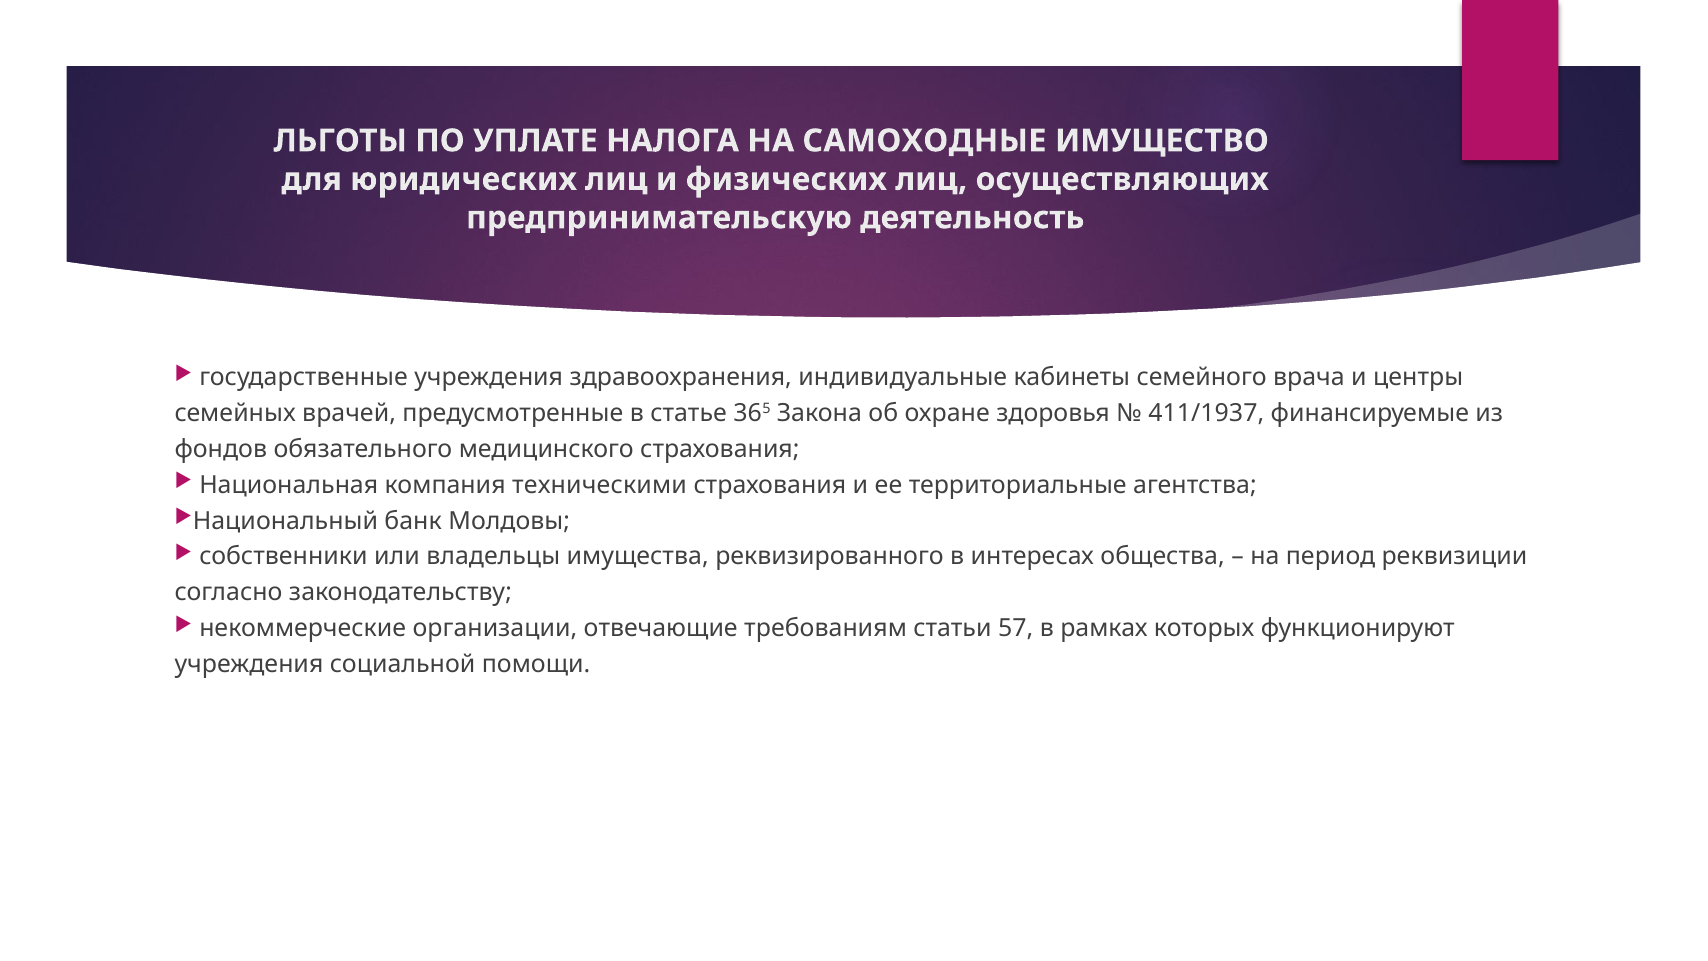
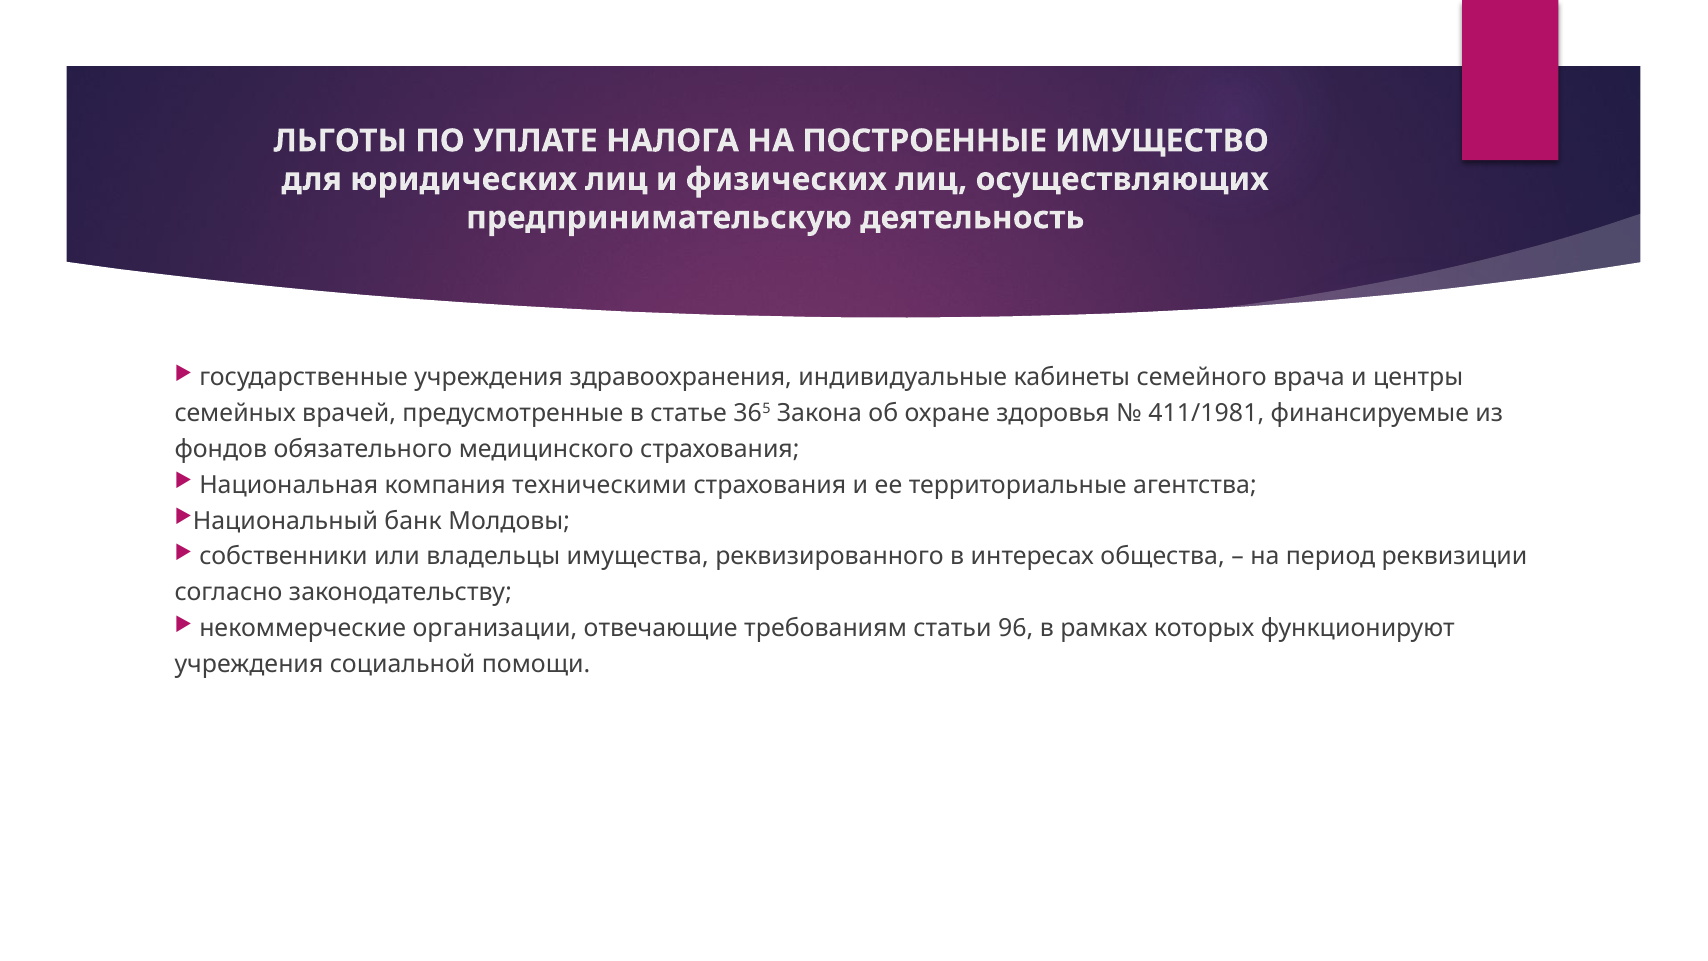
САМОХОДНЫЕ: САМОХОДНЫЕ -> ПОСТРОЕННЫЕ (925, 141)
411/1937: 411/1937 -> 411/1981 (1206, 413)
57: 57 -> 96 (1016, 628)
